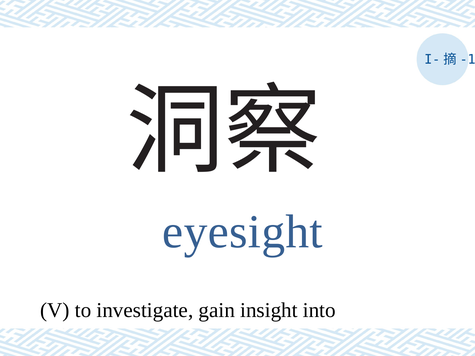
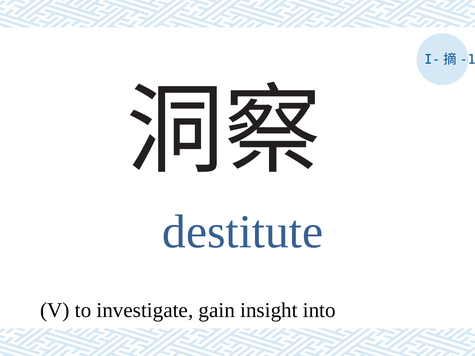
eyesight: eyesight -> destitute (243, 232)
